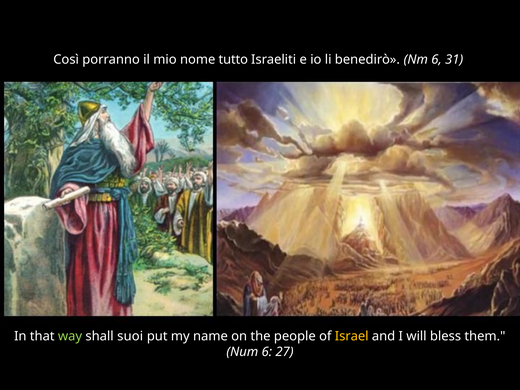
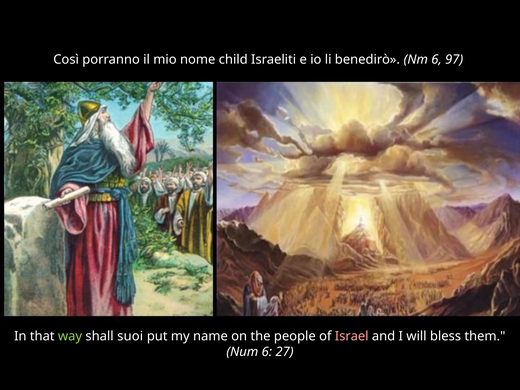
tutto: tutto -> child (233, 59)
31: 31 -> 97 (454, 59)
Israel colour: yellow -> pink (352, 336)
